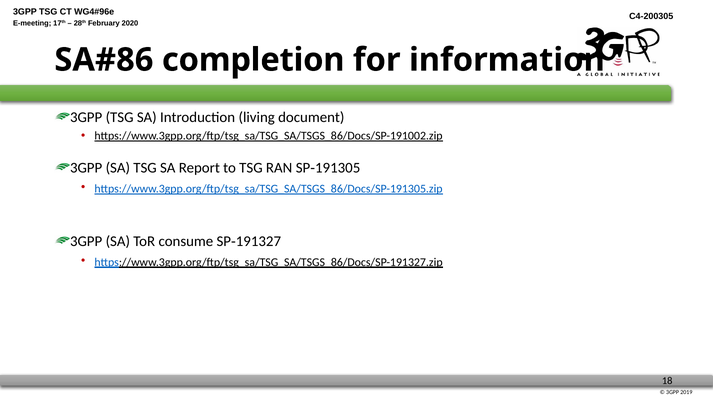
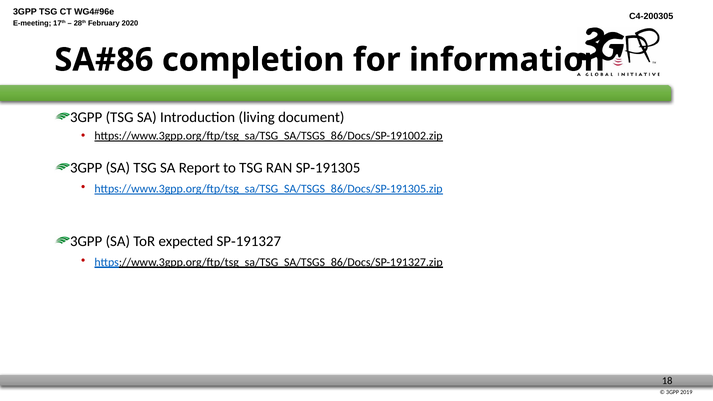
consume: consume -> expected (186, 241)
